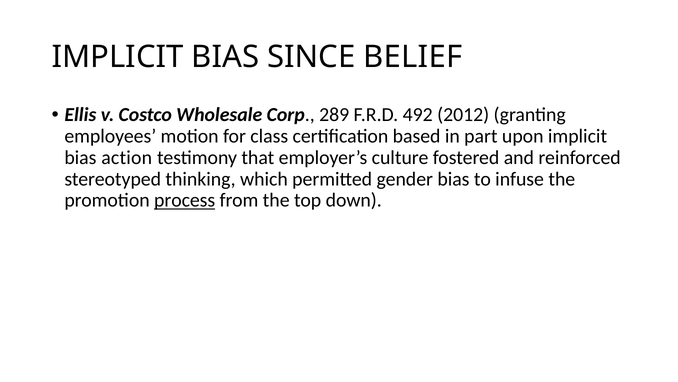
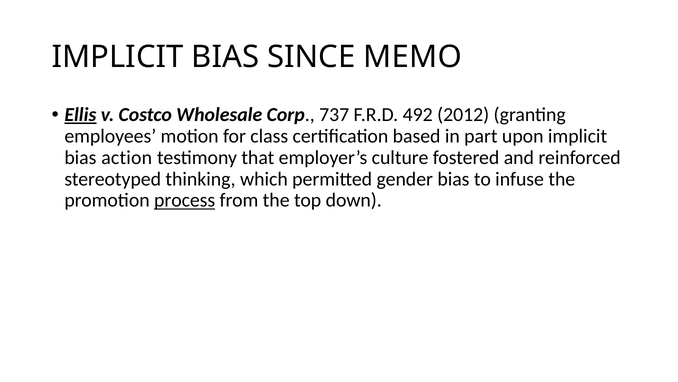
BELIEF: BELIEF -> MEMO (413, 57)
Ellis underline: none -> present (80, 115)
289: 289 -> 737 (334, 115)
